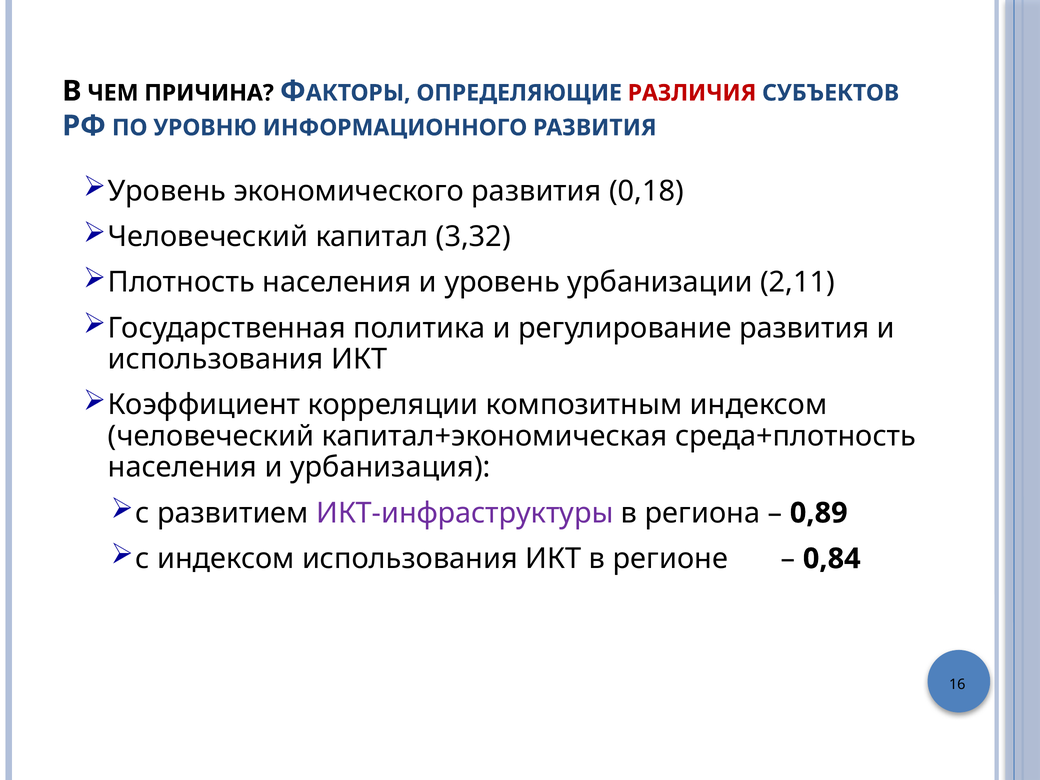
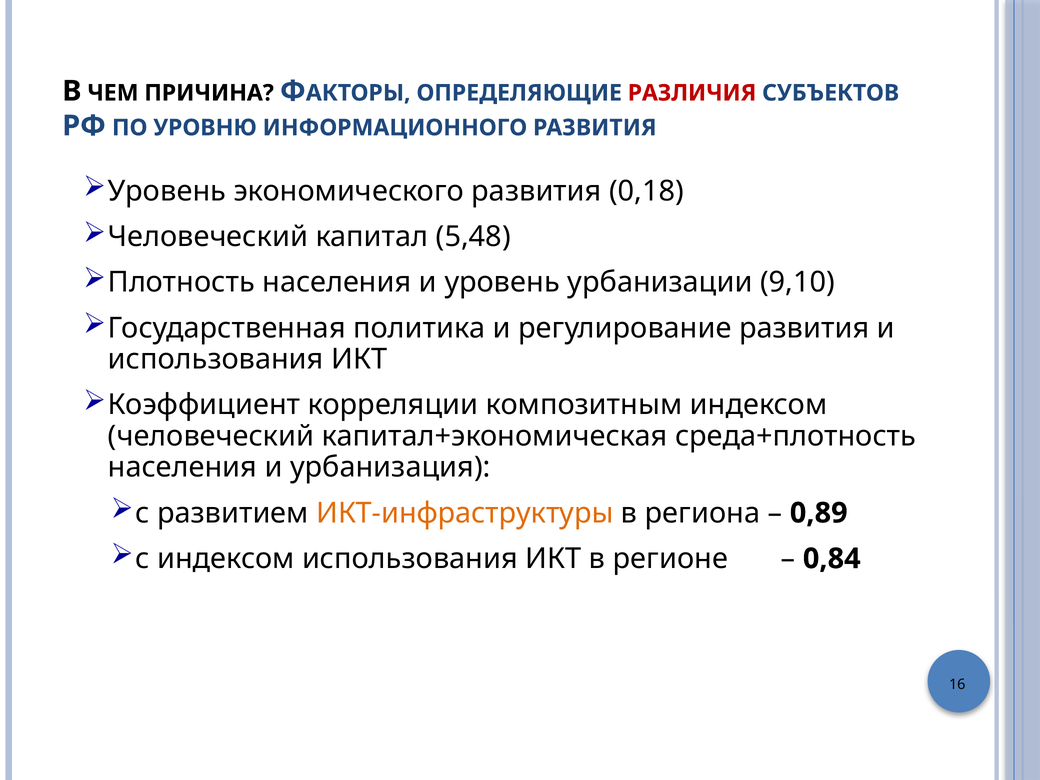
3,32: 3,32 -> 5,48 (473, 237)
2,11: 2,11 -> 9,10 (798, 282)
ИКТ-инфраструктуры colour: purple -> orange (465, 513)
